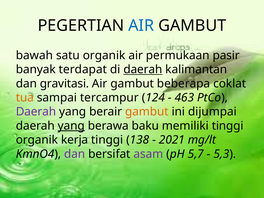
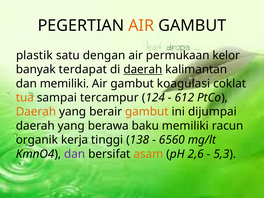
AIR colour: blue -> orange (141, 26)
bawah: bawah -> plastik (34, 55)
satu organik: organik -> dengan (104, 55)
pasir: pasir -> kelor (226, 55)
dan gravitasi: gravitasi -> memiliki (64, 84)
beberapa: beberapa -> koagulasi (184, 84)
463: 463 -> 612 (184, 98)
Daerah colour: purple -> orange (36, 112)
yang underline: present -> none (71, 126)
memiliki tinggi: tinggi -> racun (228, 126)
2021: 2021 -> 6560 (172, 140)
asam colour: purple -> orange (148, 154)
5,7: 5,7 -> 2,6 (196, 154)
